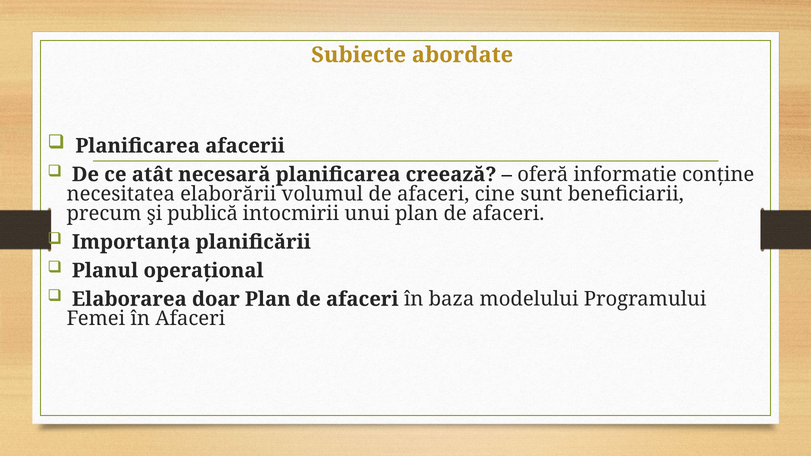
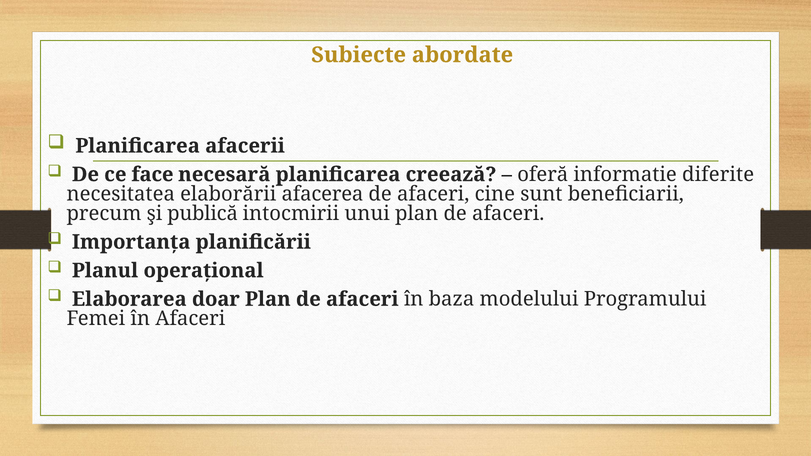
atât: atât -> face (152, 175)
conține: conține -> diferite (718, 175)
volumul: volumul -> afacerea (322, 194)
